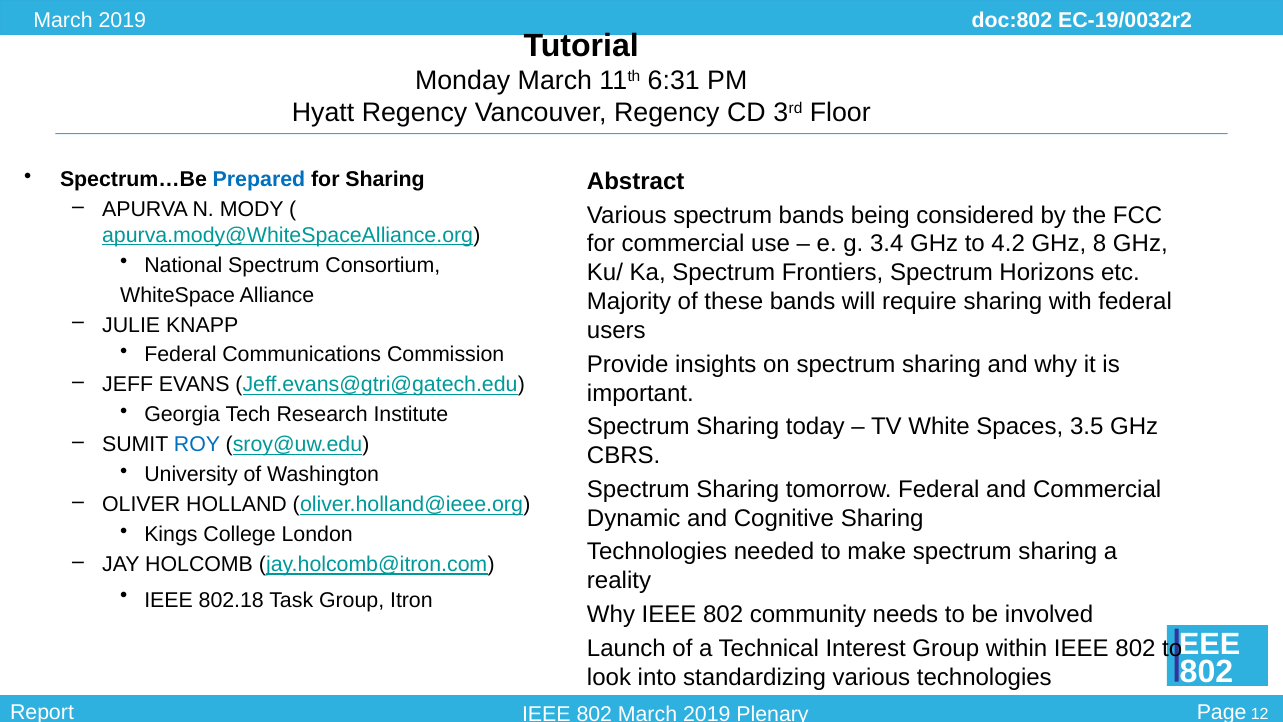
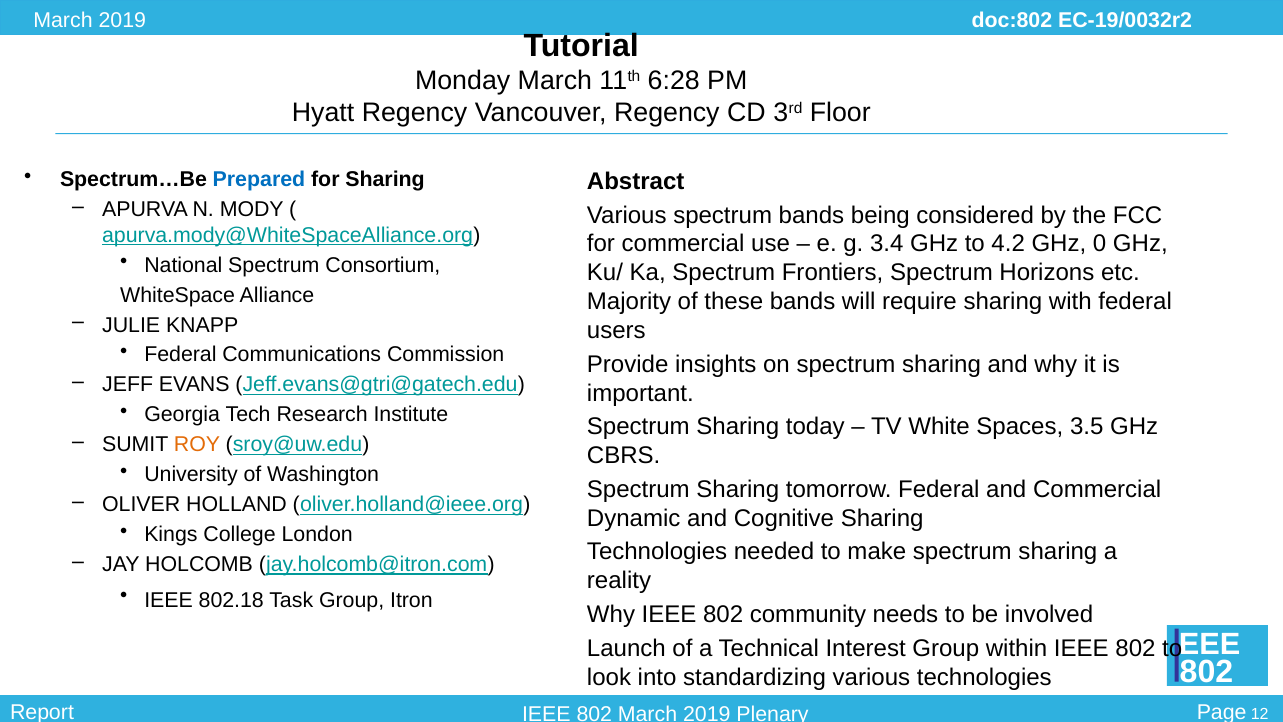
6:31: 6:31 -> 6:28 (674, 81)
8: 8 -> 0 (1100, 244)
ROY colour: blue -> orange (197, 445)
